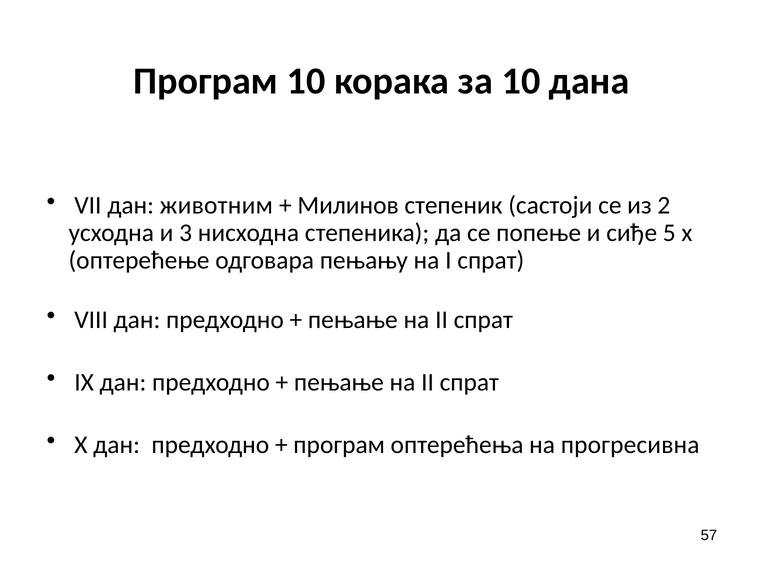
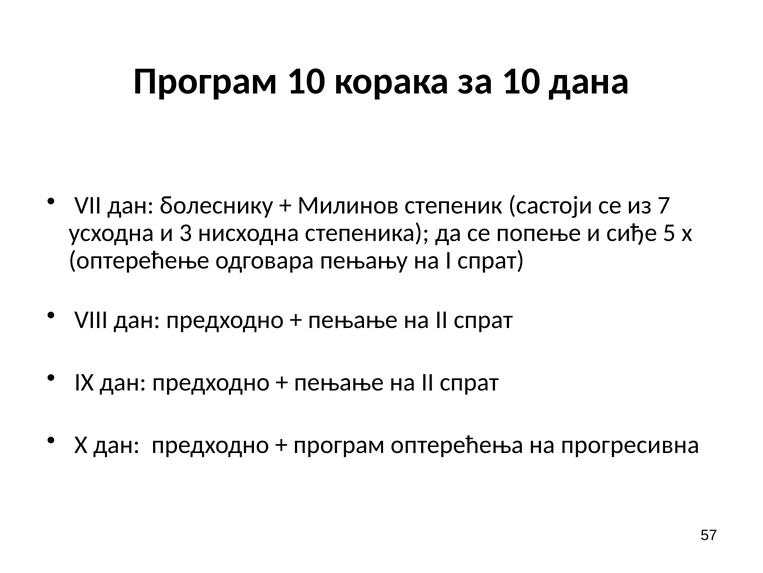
животним: животним -> болеснику (217, 205)
2: 2 -> 7 (664, 205)
